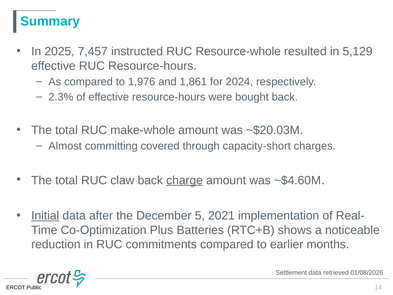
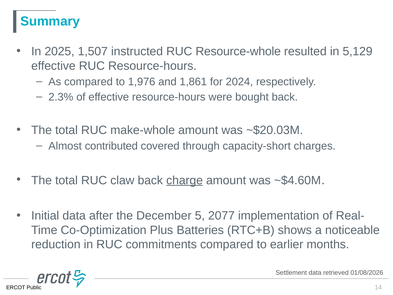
7,457: 7,457 -> 1,507 (93, 51)
committing: committing -> contributed (111, 146)
Initial underline: present -> none (45, 216)
2021: 2021 -> 2077 (221, 216)
